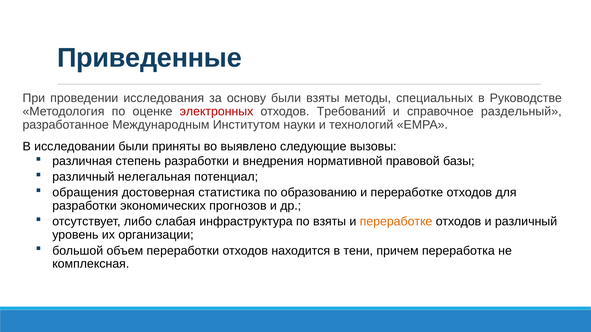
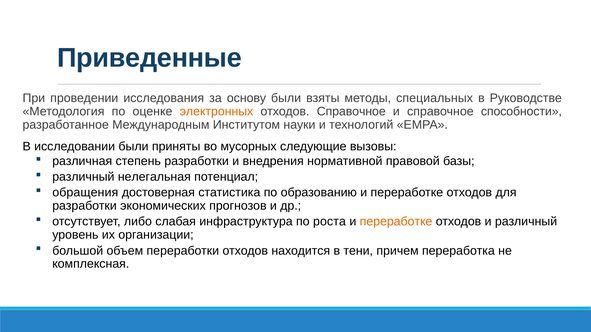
электронных colour: red -> orange (216, 112)
отходов Требований: Требований -> Справочное (351, 112)
раздельный: раздельный -> способности (521, 112)
выявлено: выявлено -> мусорных (249, 147)
по взяты: взяты -> роста (329, 222)
